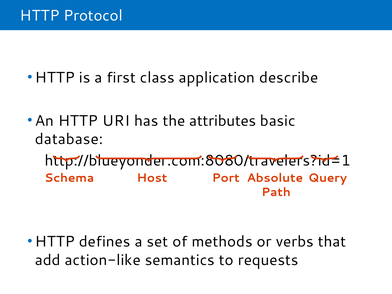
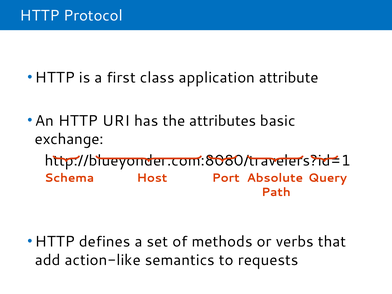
describe: describe -> attribute (289, 78)
database: database -> exchange (69, 139)
